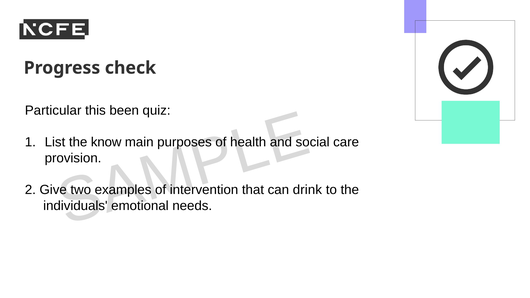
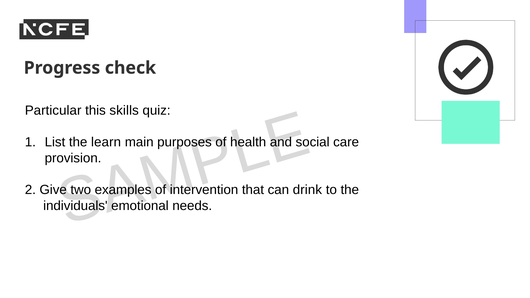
been: been -> skills (124, 110)
know: know -> learn (106, 142)
